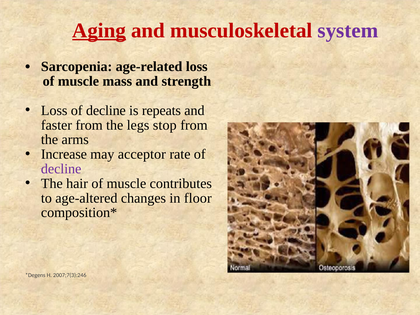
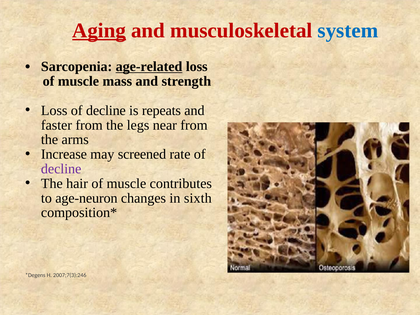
system colour: purple -> blue (348, 31)
age-related underline: none -> present (149, 67)
stop: stop -> near (165, 125)
acceptor: acceptor -> screened (142, 154)
age-altered: age-altered -> age-neuron (86, 198)
floor: floor -> sixth (198, 198)
